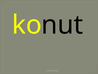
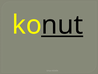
nut underline: none -> present (62, 25)
